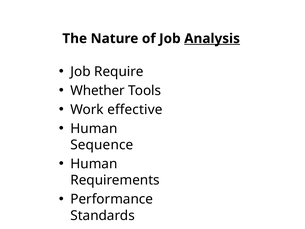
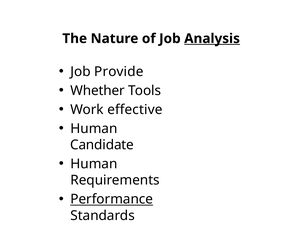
Require: Require -> Provide (119, 72)
Sequence: Sequence -> Candidate (102, 145)
Performance underline: none -> present (112, 199)
